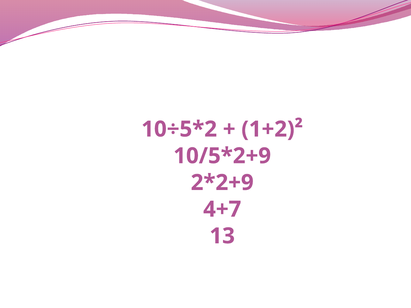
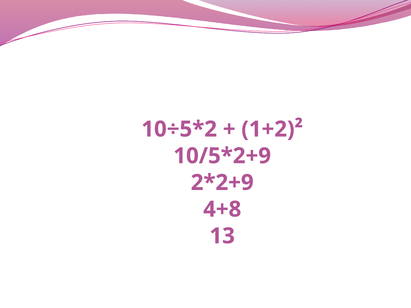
4+7: 4+7 -> 4+8 (222, 209)
